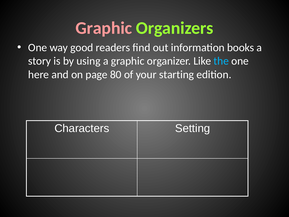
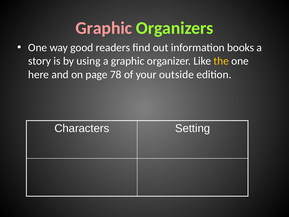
the colour: light blue -> yellow (221, 61)
80: 80 -> 78 (116, 75)
starting: starting -> outside (176, 75)
